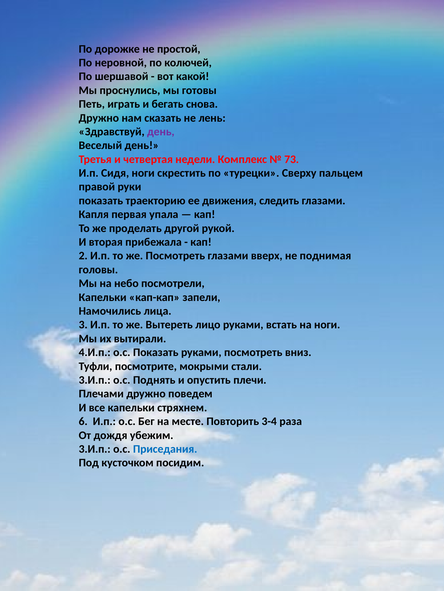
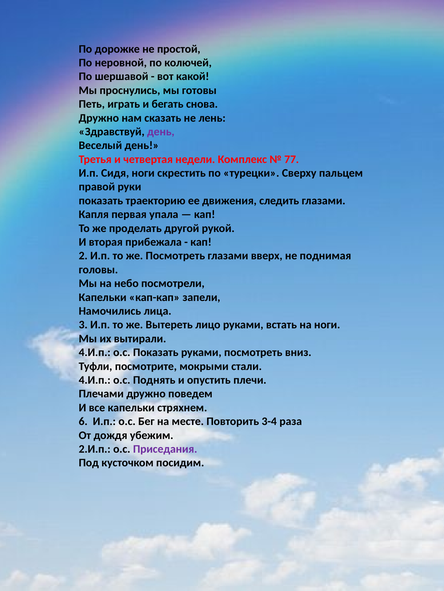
73: 73 -> 77 (292, 160)
3.И.п: 3.И.п -> 4.И.п (95, 381)
3.И.п: 3.И.п -> 2.И.п (95, 450)
Приседания colour: blue -> purple (165, 450)
